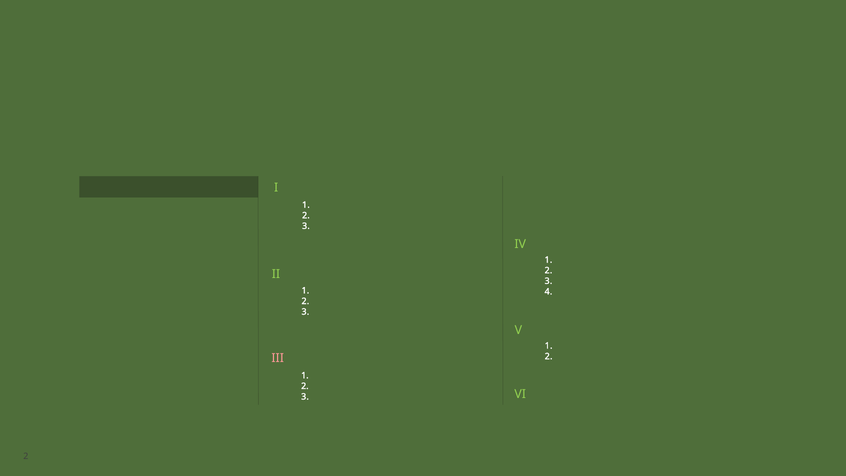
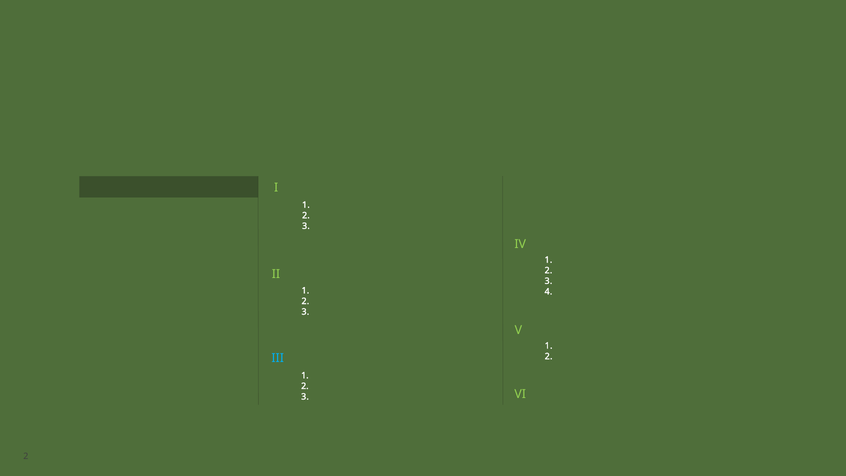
III colour: pink -> light blue (278, 358)
